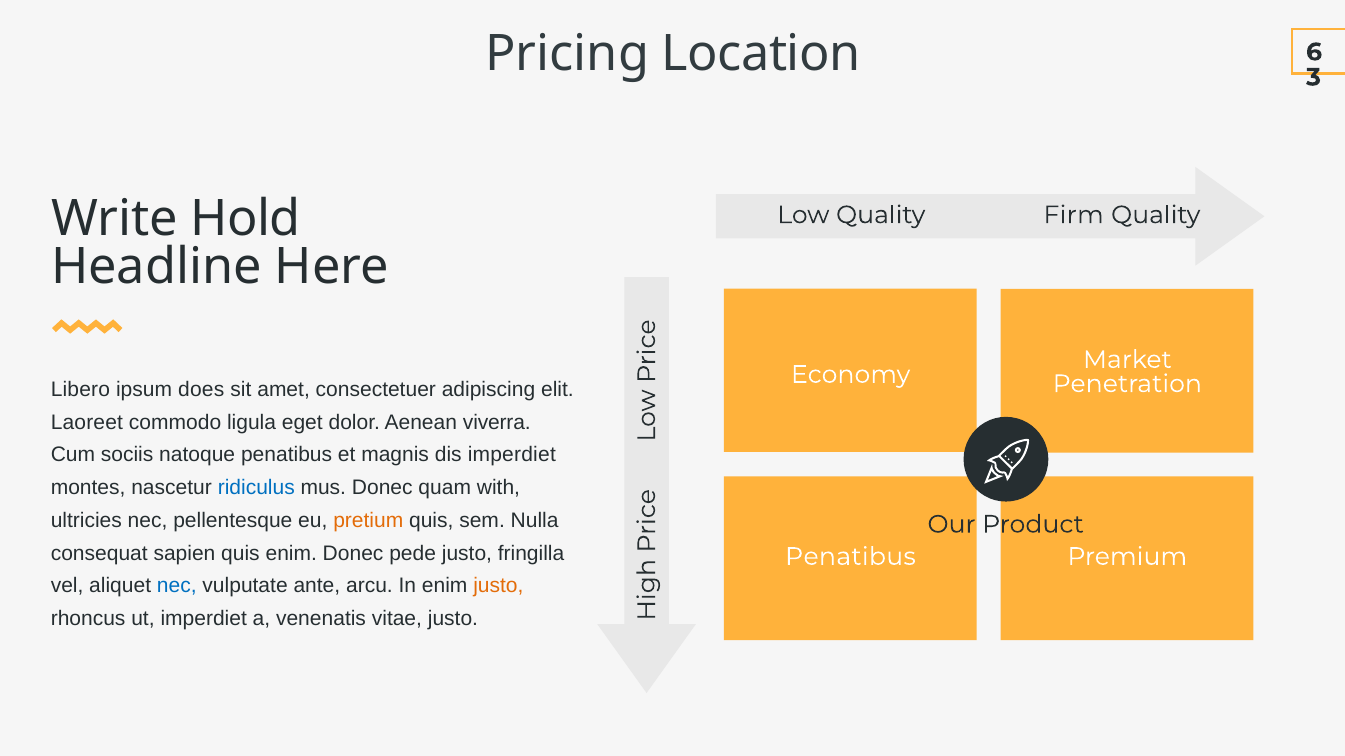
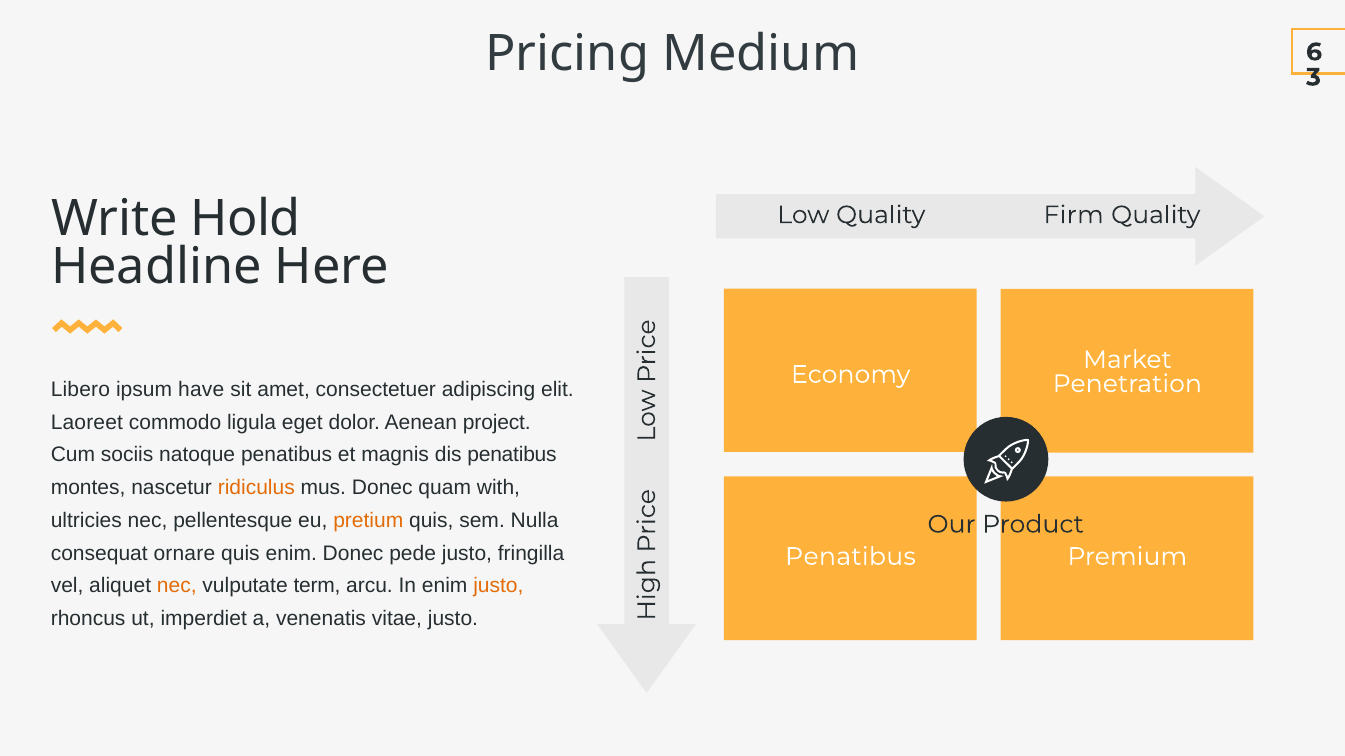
Location: Location -> Medium (761, 54)
does: does -> have (201, 390)
viverra: viverra -> project (497, 423)
dis imperdiet: imperdiet -> penatibus (512, 455)
ridiculus colour: blue -> orange (256, 488)
sapien: sapien -> ornare (184, 554)
nec colour: blue -> orange (177, 586)
ante: ante -> term (317, 586)
